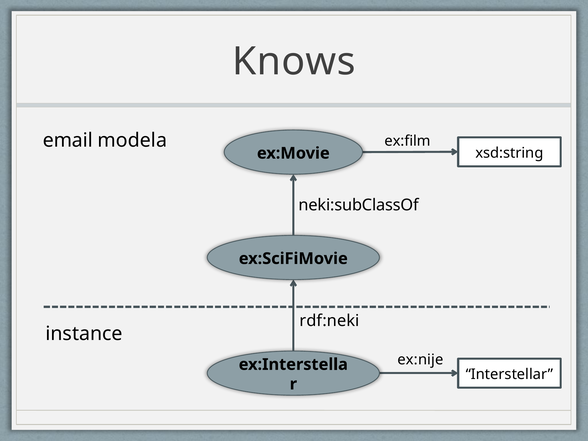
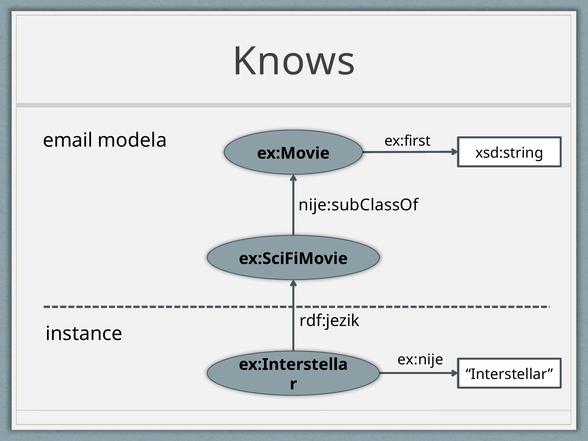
ex:film: ex:film -> ex:first (408, 141)
neki:subClassOf: neki:subClassOf -> nije:subClassOf (359, 205)
rdf:neki: rdf:neki -> rdf:jezik (330, 321)
